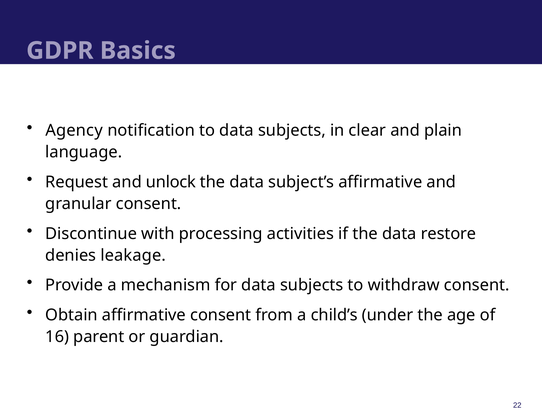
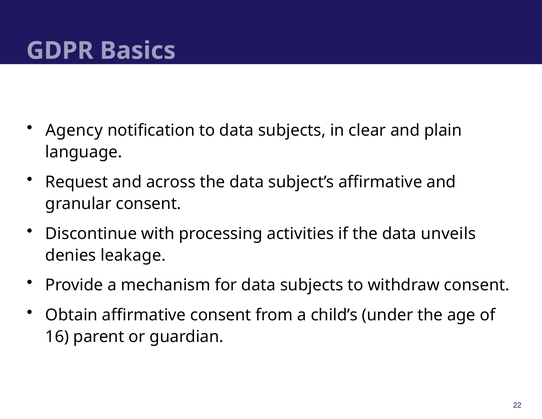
unlock: unlock -> across (171, 182)
restore: restore -> unveils (448, 233)
